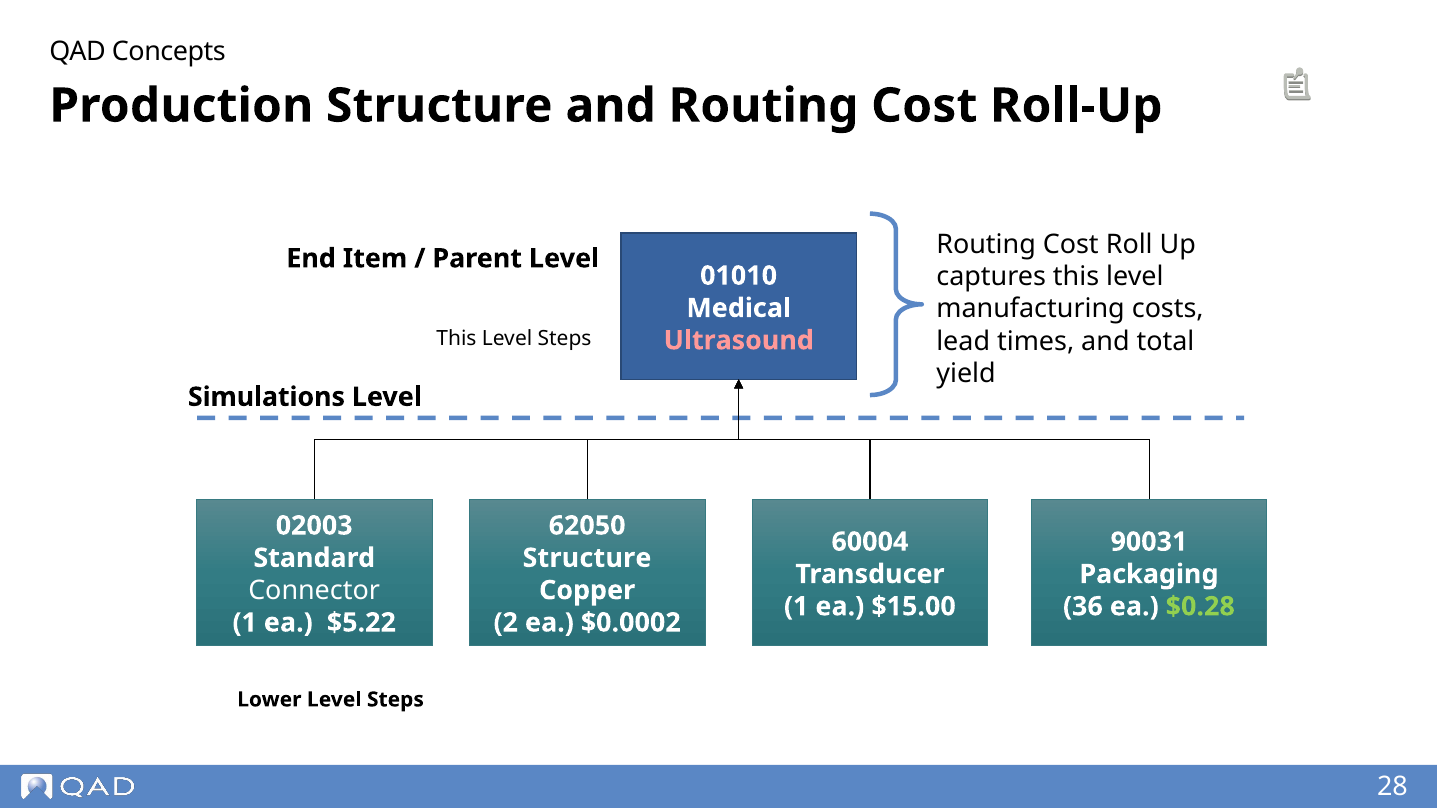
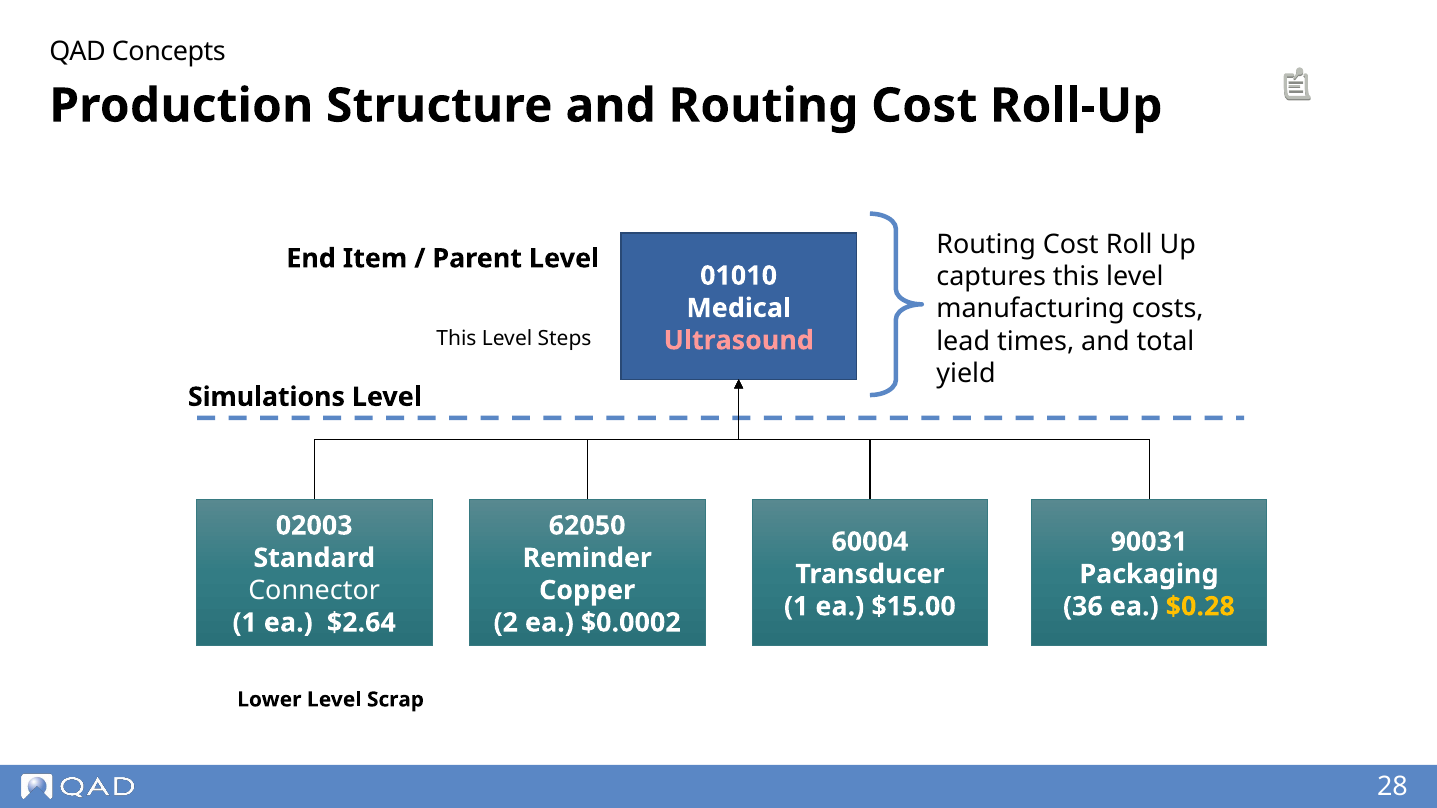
Structure: Structure -> Reminder (587, 558)
$0.28 colour: light green -> yellow (1200, 607)
$5.22: $5.22 -> $2.64 (361, 623)
Lower Level Steps: Steps -> Scrap (395, 700)
